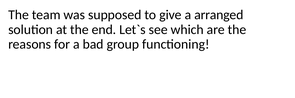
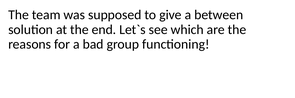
arranged: arranged -> between (219, 15)
